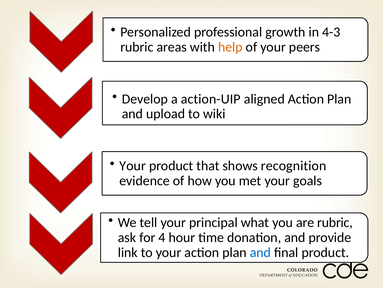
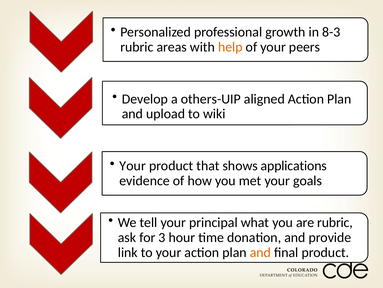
4-3: 4-3 -> 8-3 (331, 32)
action-UIP: action-UIP -> others-UIP (211, 99)
recognition: recognition -> applications (294, 165)
4: 4 -> 3 (162, 237)
and colour: blue -> orange (260, 252)
